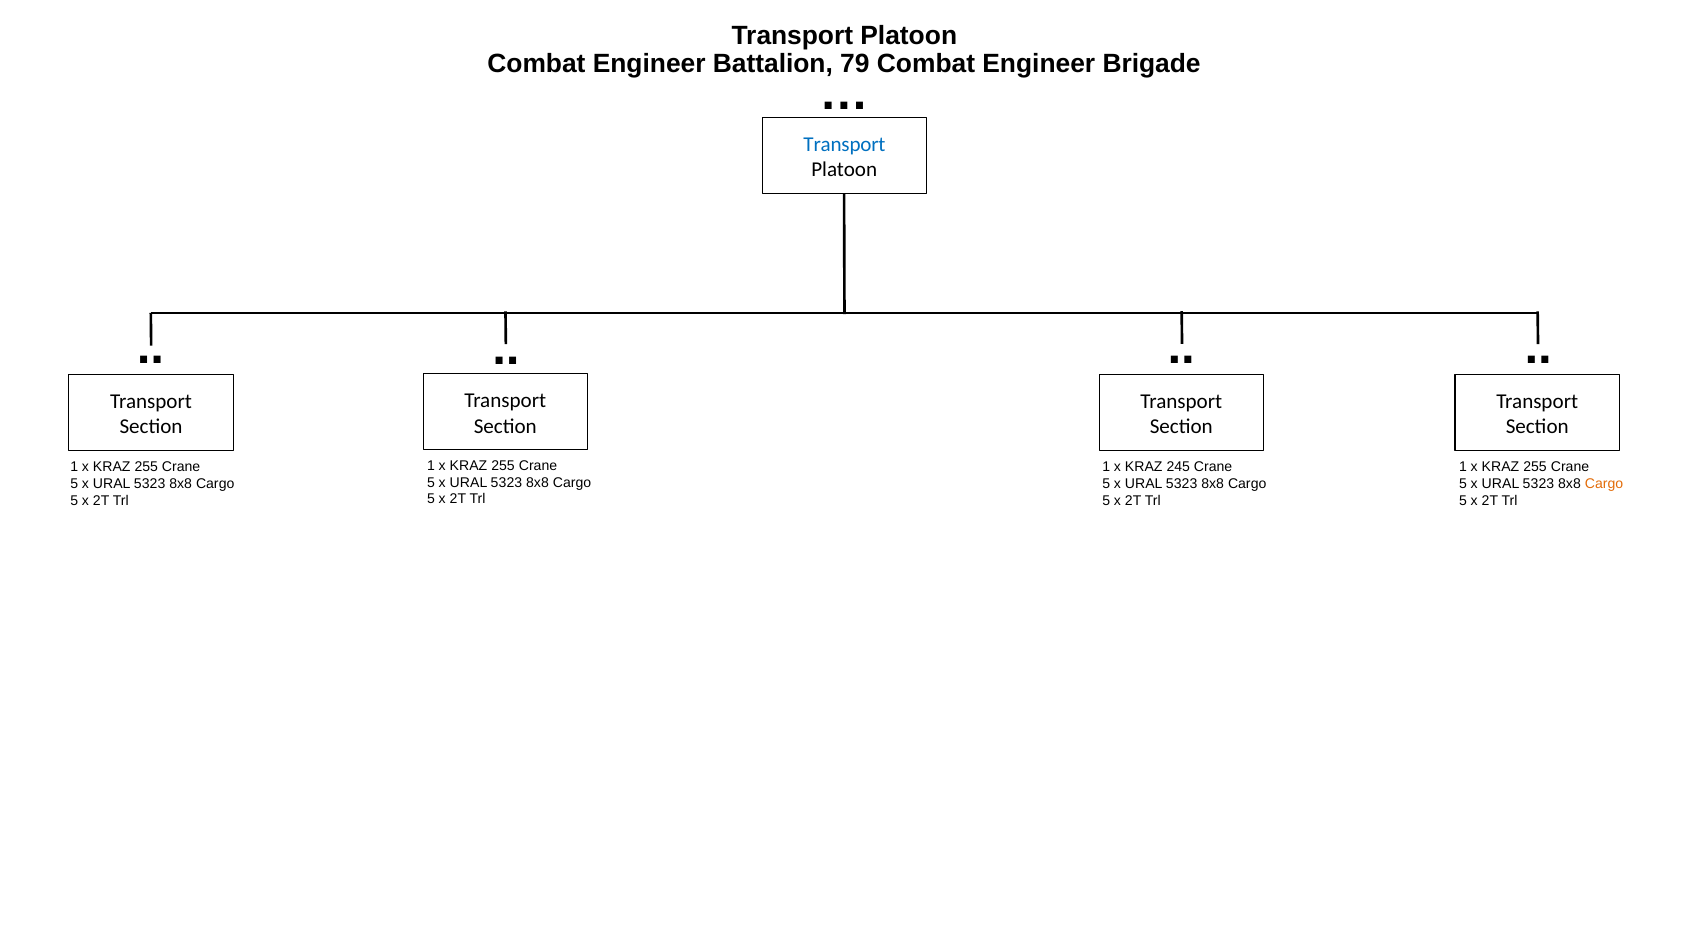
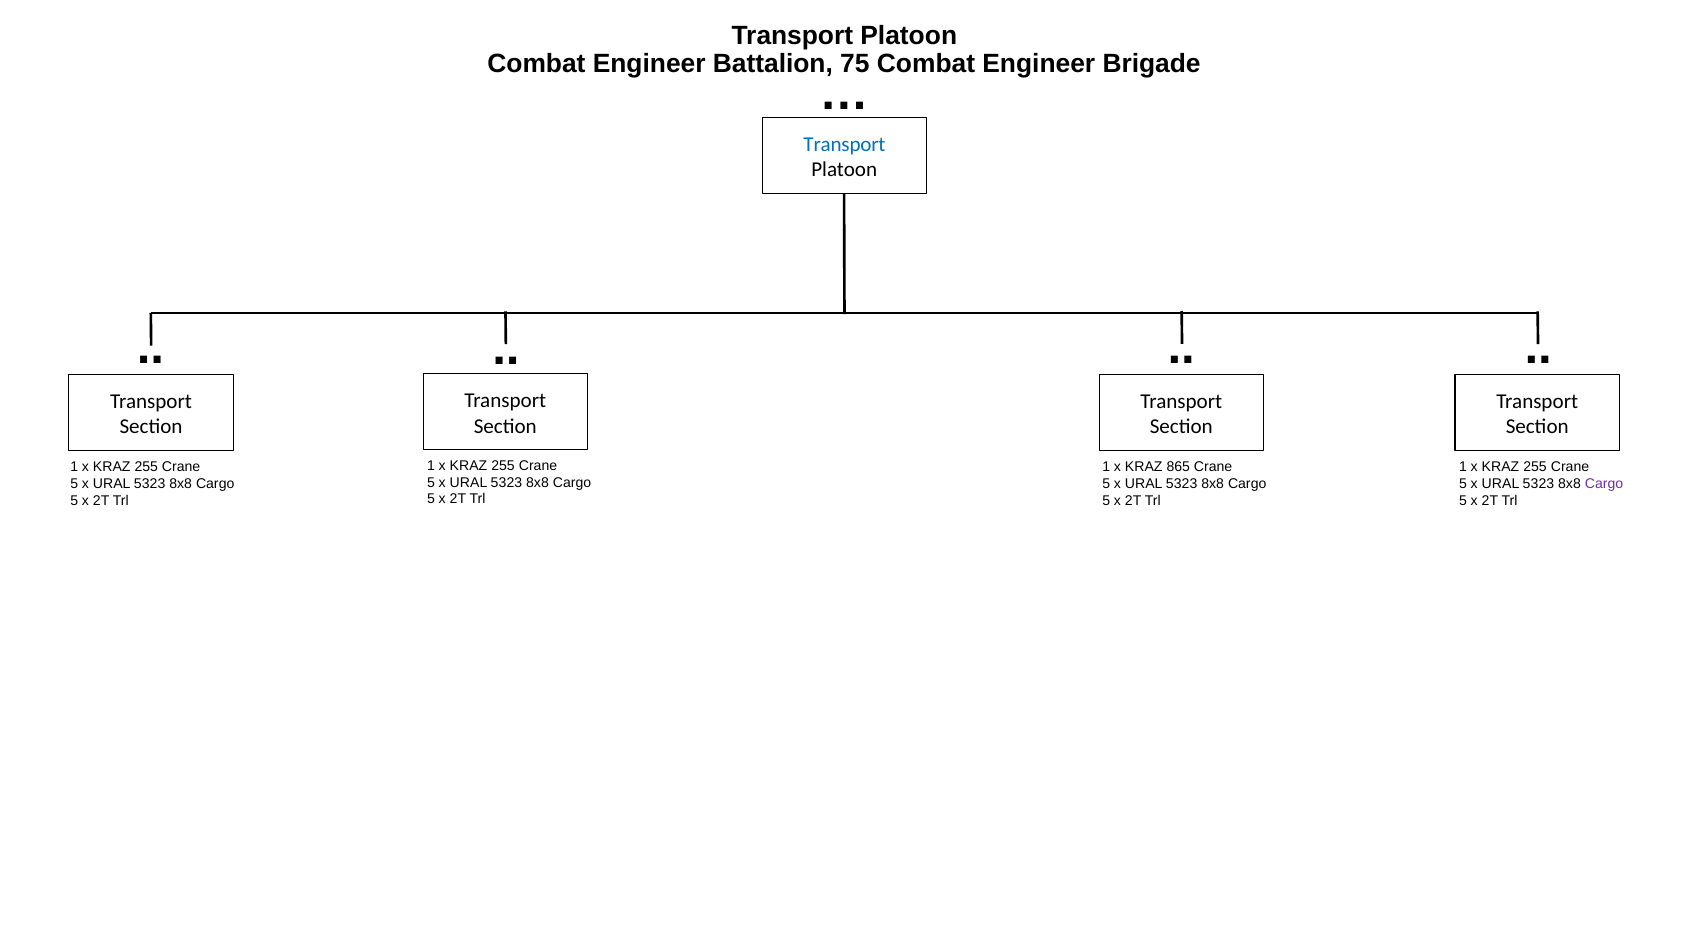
79: 79 -> 75 (855, 64)
245: 245 -> 865 (1178, 467)
Cargo colour: orange -> purple (1604, 484)
